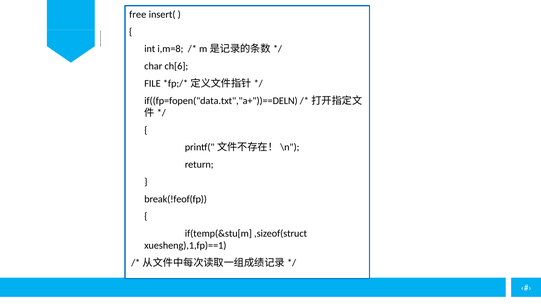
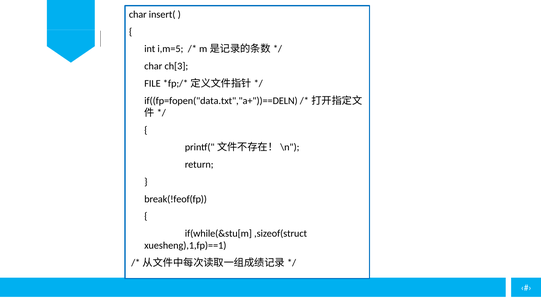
free: free -> char (138, 15)
i,m=8: i,m=8 -> i,m=5 (170, 49)
ch[6: ch[6 -> ch[3 (176, 66)
if(temp(&stu[m: if(temp(&stu[m -> if(while(&stu[m (218, 234)
